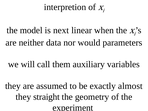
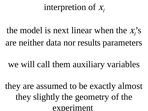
would: would -> results (89, 43)
straight: straight -> slightly (46, 97)
